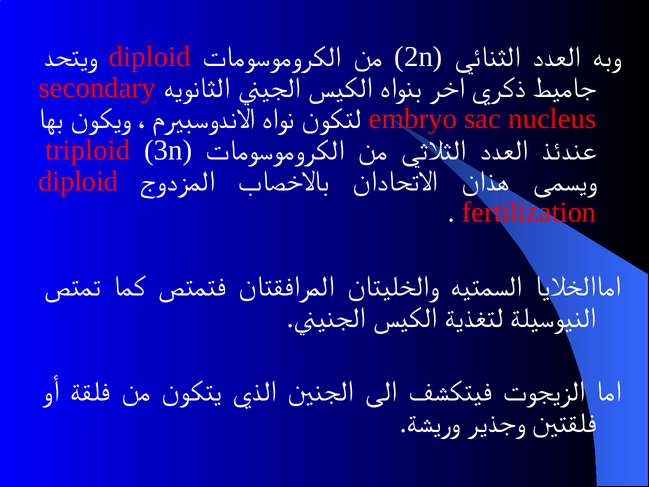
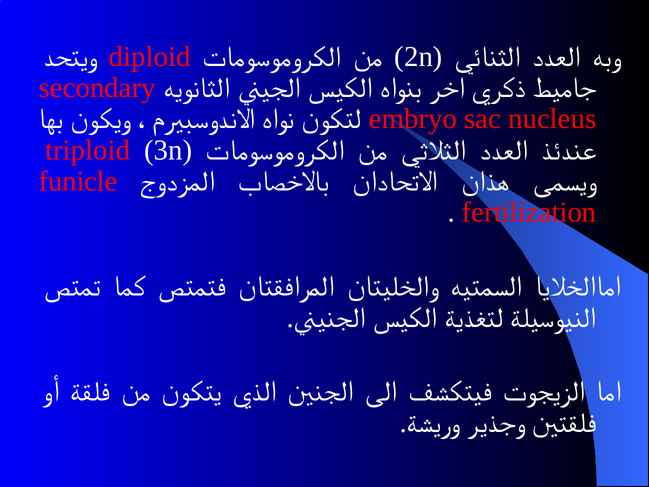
diploid: diploid -> funicle (78, 181)
